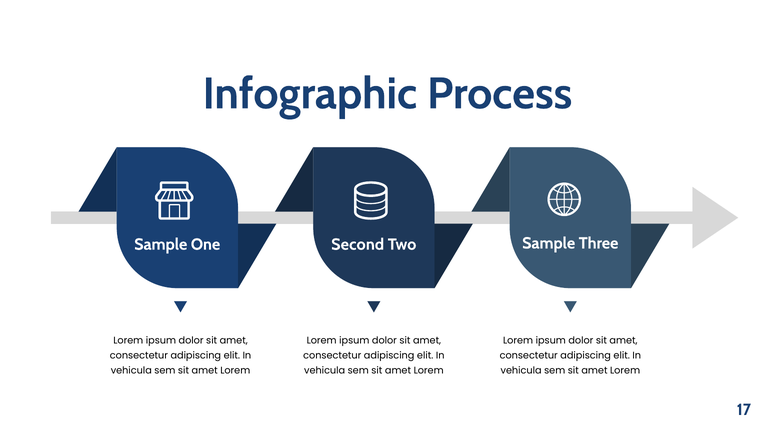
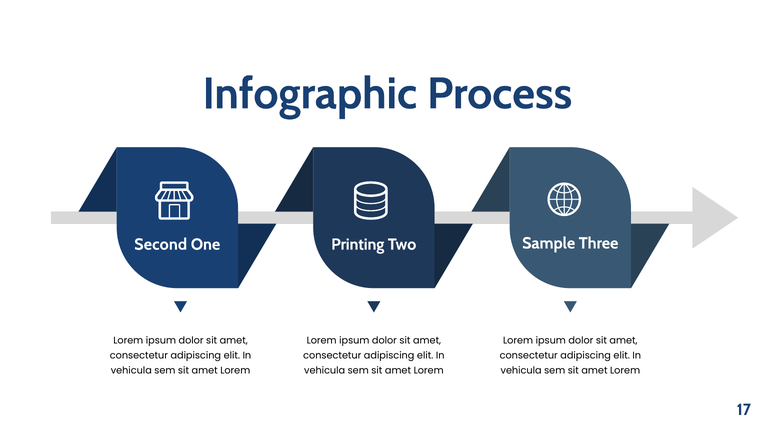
Sample: Sample -> Second (161, 244)
Second: Second -> Printing (358, 244)
